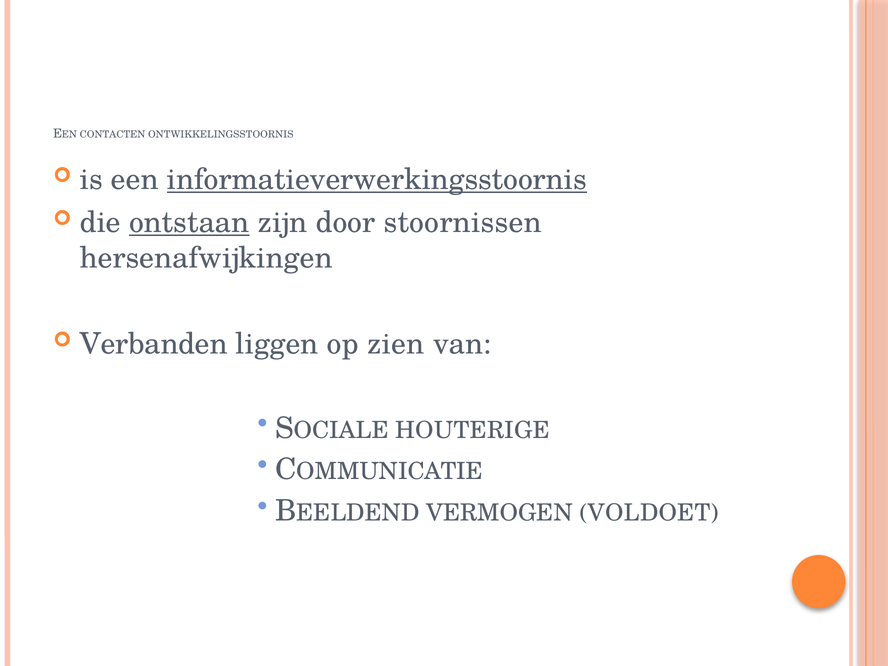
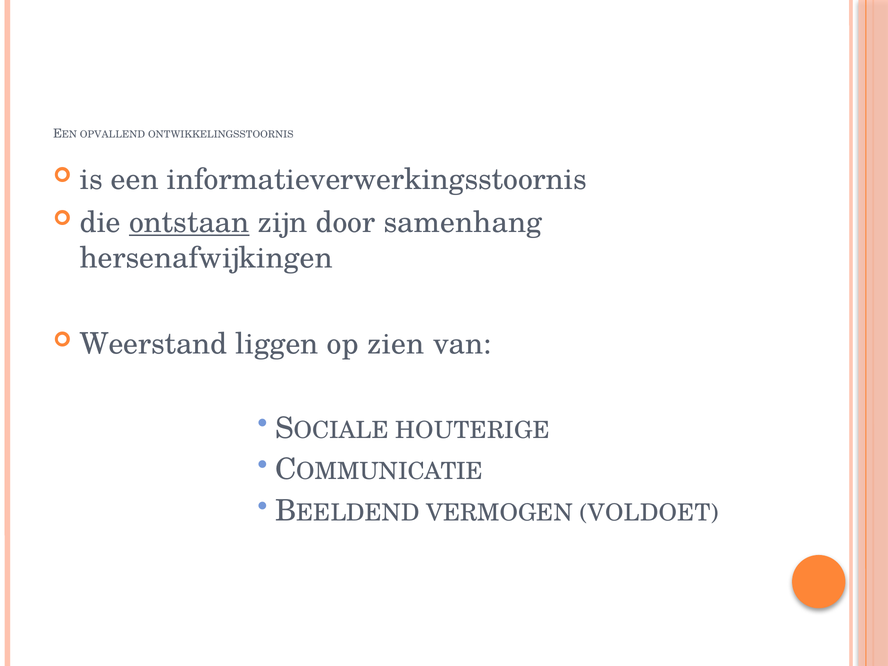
CONTACTEN: CONTACTEN -> OPVALLEND (113, 135)
informatieverwerkingsstoornis underline: present -> none (377, 180)
stoornissen: stoornissen -> samenhang (463, 223)
Verbanden: Verbanden -> Weerstand (154, 344)
